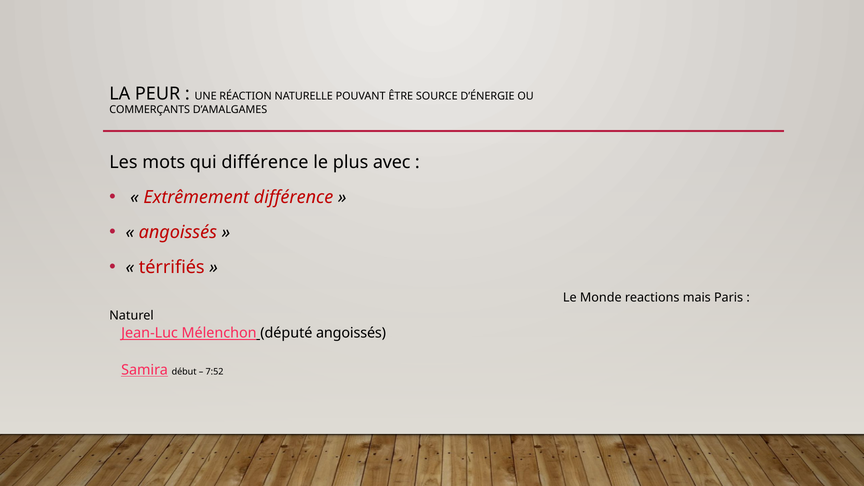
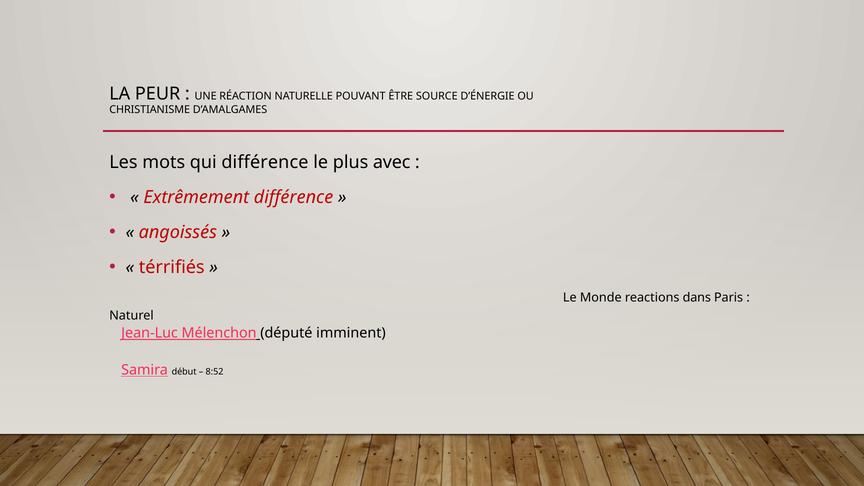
COMMERÇANTS: COMMERÇANTS -> CHRISTIANISME (150, 109)
mais: mais -> dans (697, 297)
député angoissés: angoissés -> imminent (351, 333)
7:52: 7:52 -> 8:52 (215, 372)
